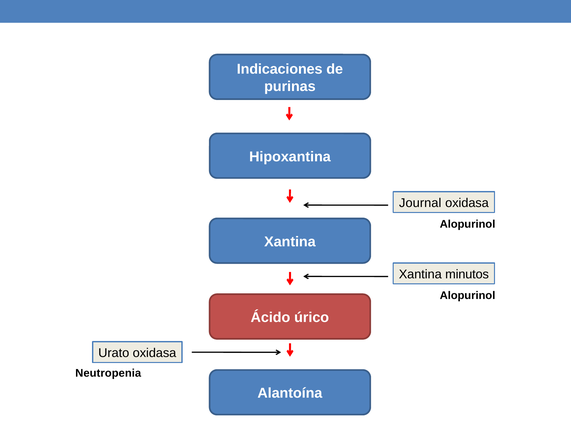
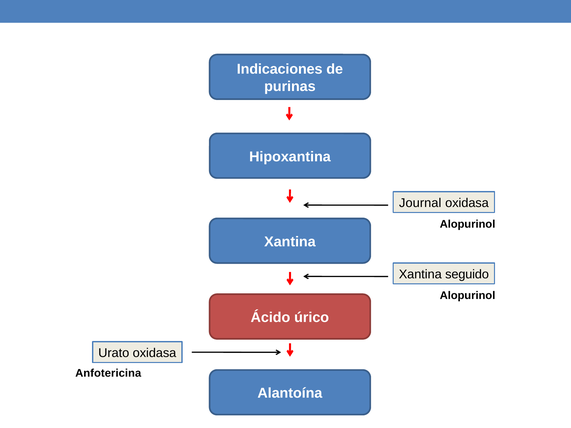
minutos: minutos -> seguido (467, 275)
Neutropenia: Neutropenia -> Anfotericina (108, 373)
